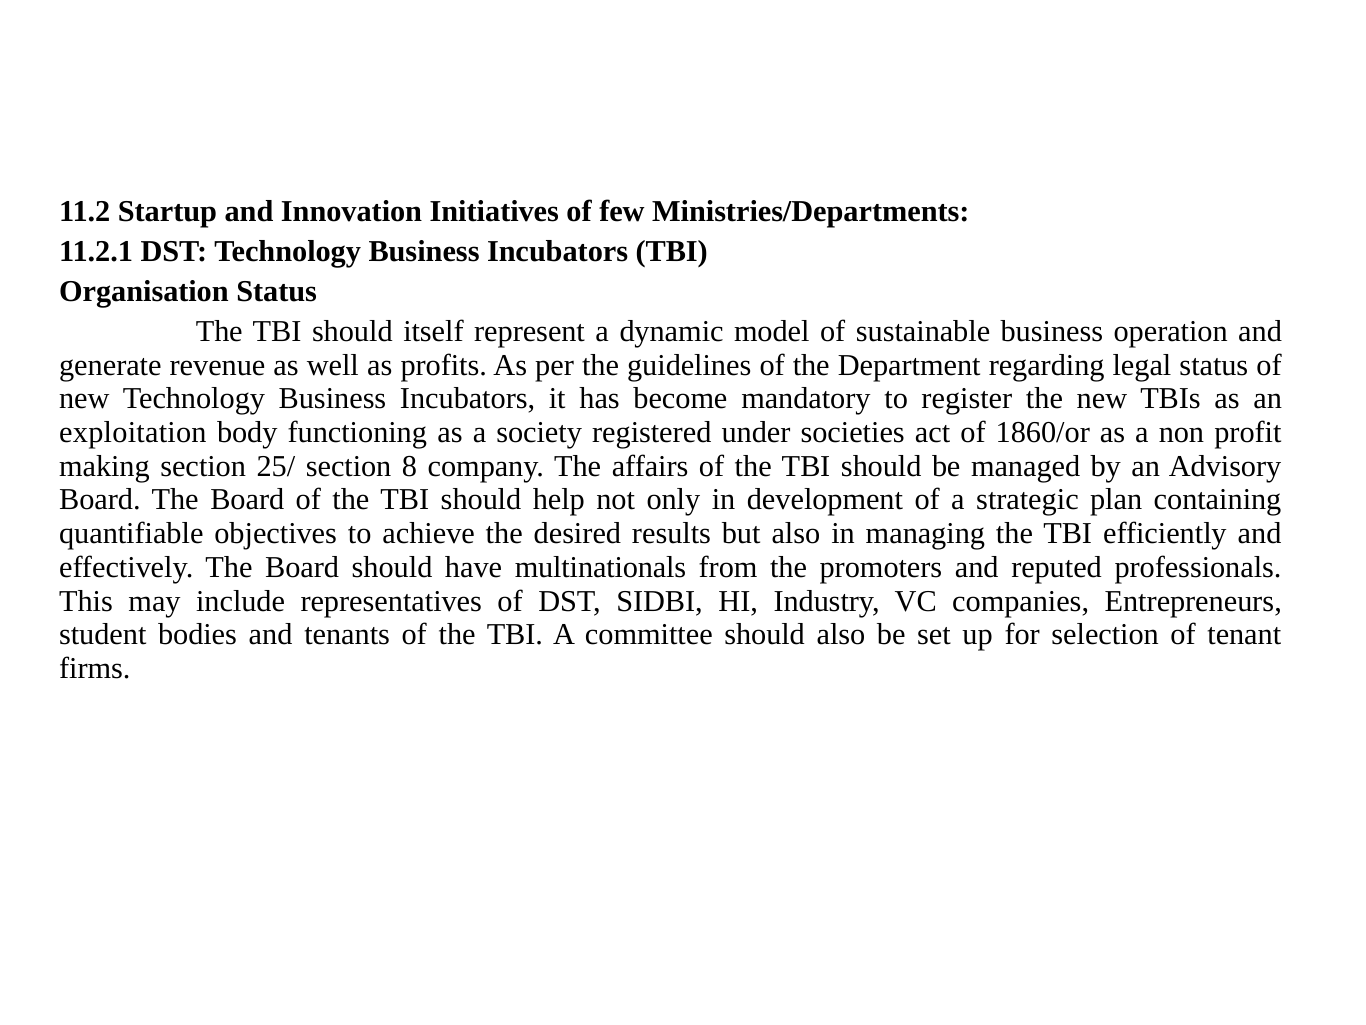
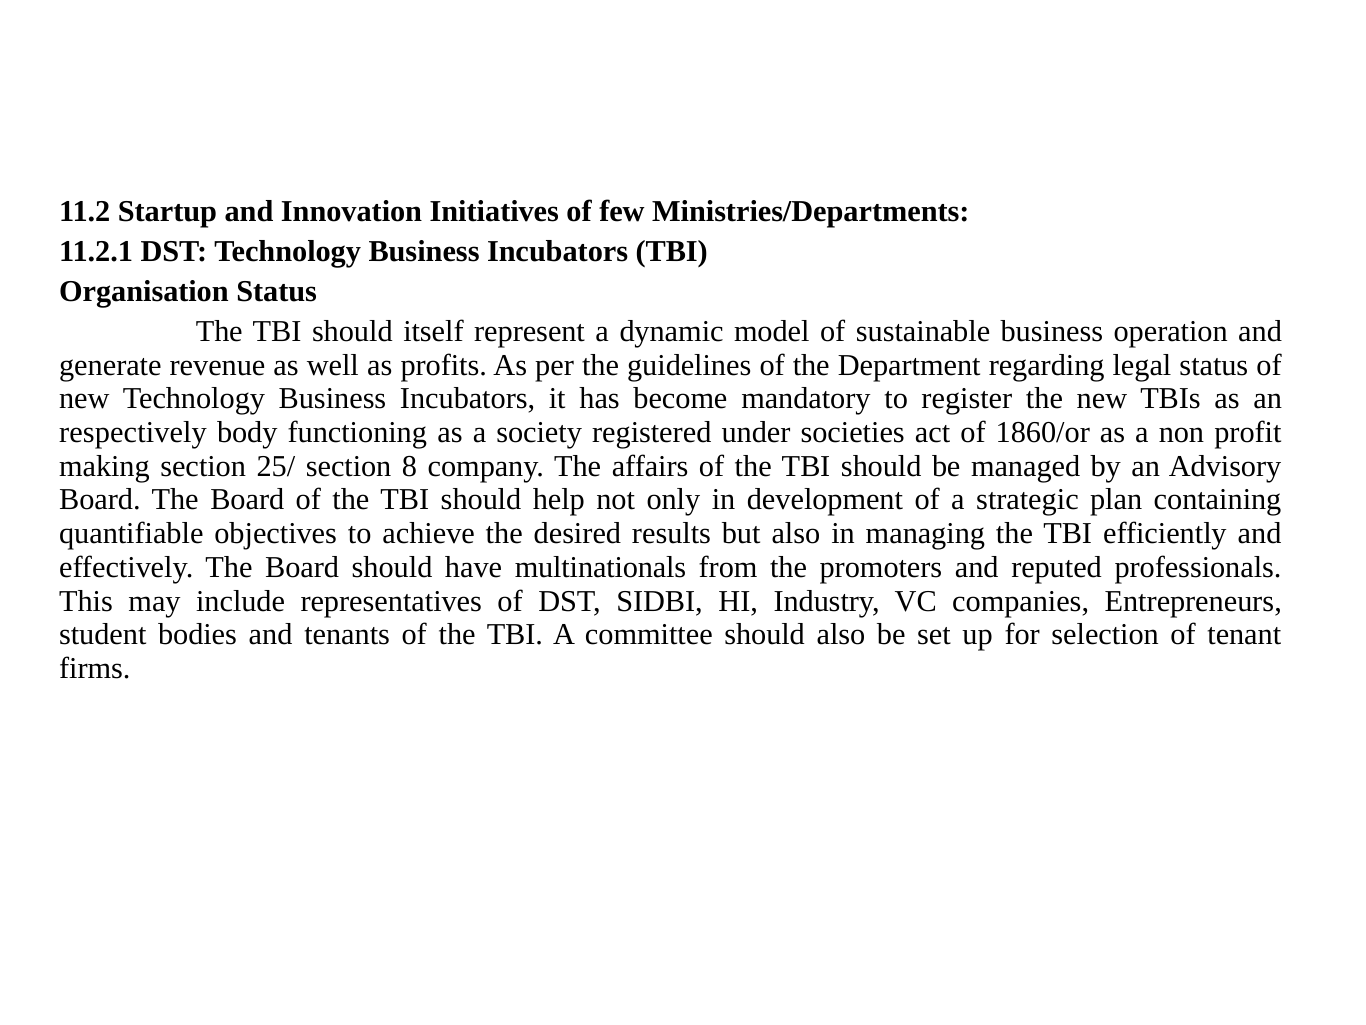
exploitation: exploitation -> respectively (133, 432)
